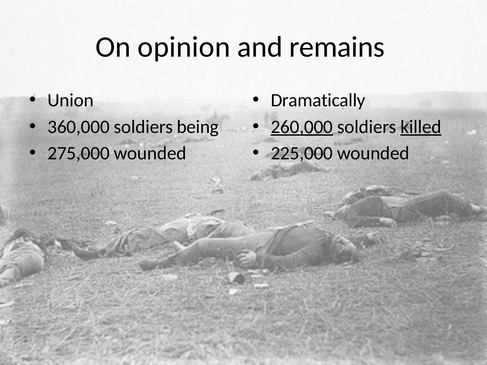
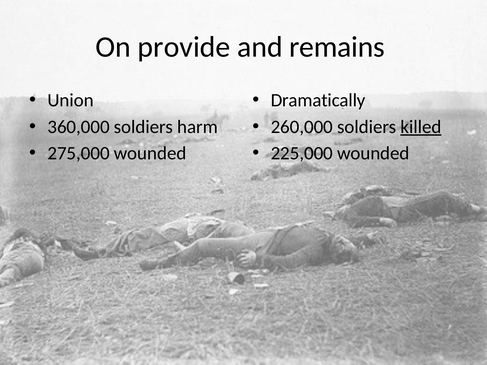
opinion: opinion -> provide (184, 47)
being: being -> harm (198, 127)
260,000 underline: present -> none (302, 127)
